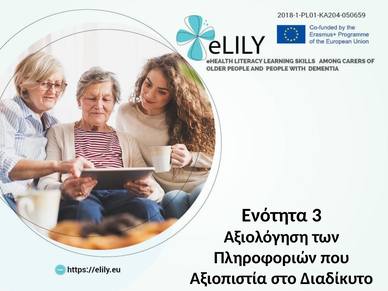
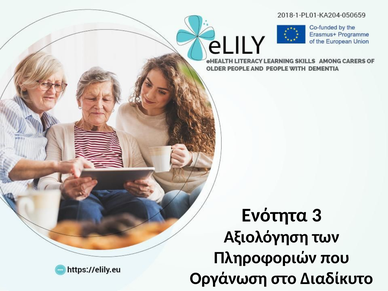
Αξιοπιστία: Αξιοπιστία -> Οργάνωση (229, 278)
